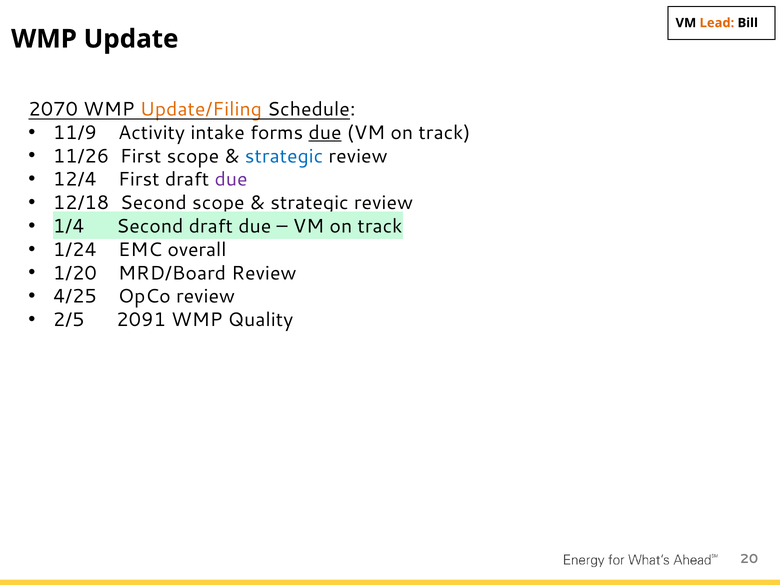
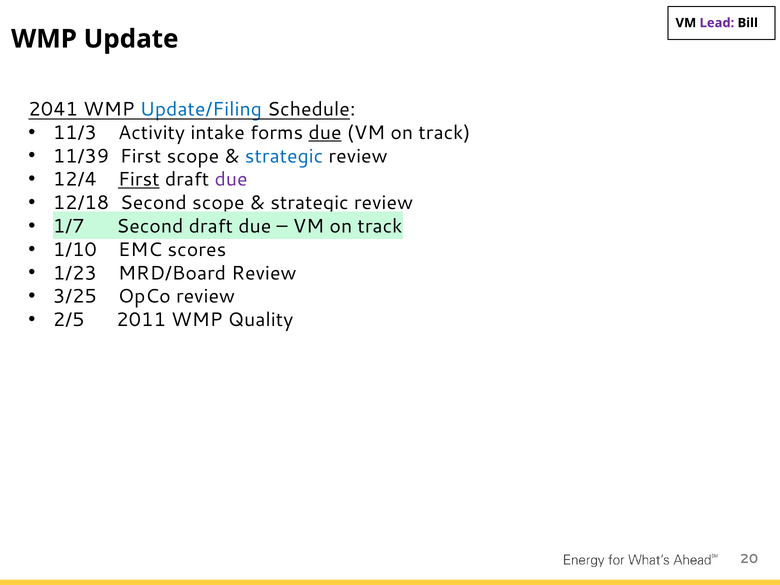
Lead colour: orange -> purple (717, 23)
2070: 2070 -> 2041 (53, 109)
Update/Filing colour: orange -> blue (201, 109)
11/9: 11/9 -> 11/3 (75, 133)
11/26: 11/26 -> 11/39 (81, 156)
First underline: none -> present (139, 179)
1/4: 1/4 -> 1/7 (69, 226)
1/24: 1/24 -> 1/10 (75, 250)
overall: overall -> scores (197, 250)
1/20: 1/20 -> 1/23 (75, 273)
4/25: 4/25 -> 3/25 (75, 296)
2091: 2091 -> 2011 (141, 320)
